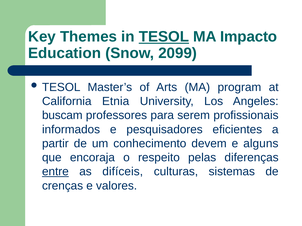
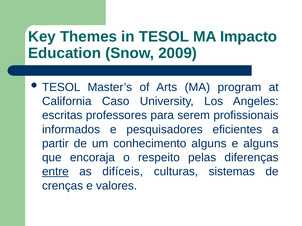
TESOL underline: present -> none (164, 37)
2099: 2099 -> 2009 (178, 53)
Etnia: Etnia -> Caso (116, 102)
buscam: buscam -> escritas (62, 116)
conhecimento devem: devem -> alguns (209, 144)
